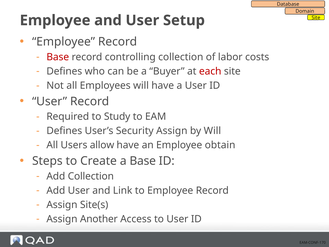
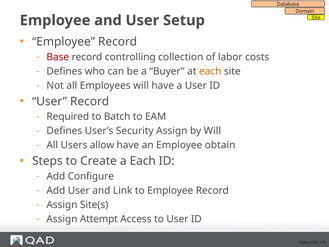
each colour: red -> orange (210, 71)
Study: Study -> Batch (117, 116)
a Base: Base -> Each (143, 161)
Add Collection: Collection -> Configure (91, 176)
Another: Another -> Attempt (99, 219)
